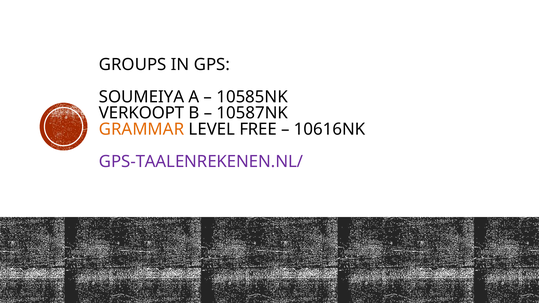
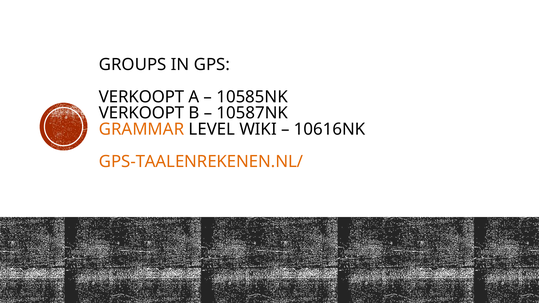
SOUMEIYA: SOUMEIYA -> VERKOOPT (142, 97)
FREE: FREE -> WIKI (258, 129)
GPS-TAALENREKENEN.NL/ colour: purple -> orange (201, 162)
